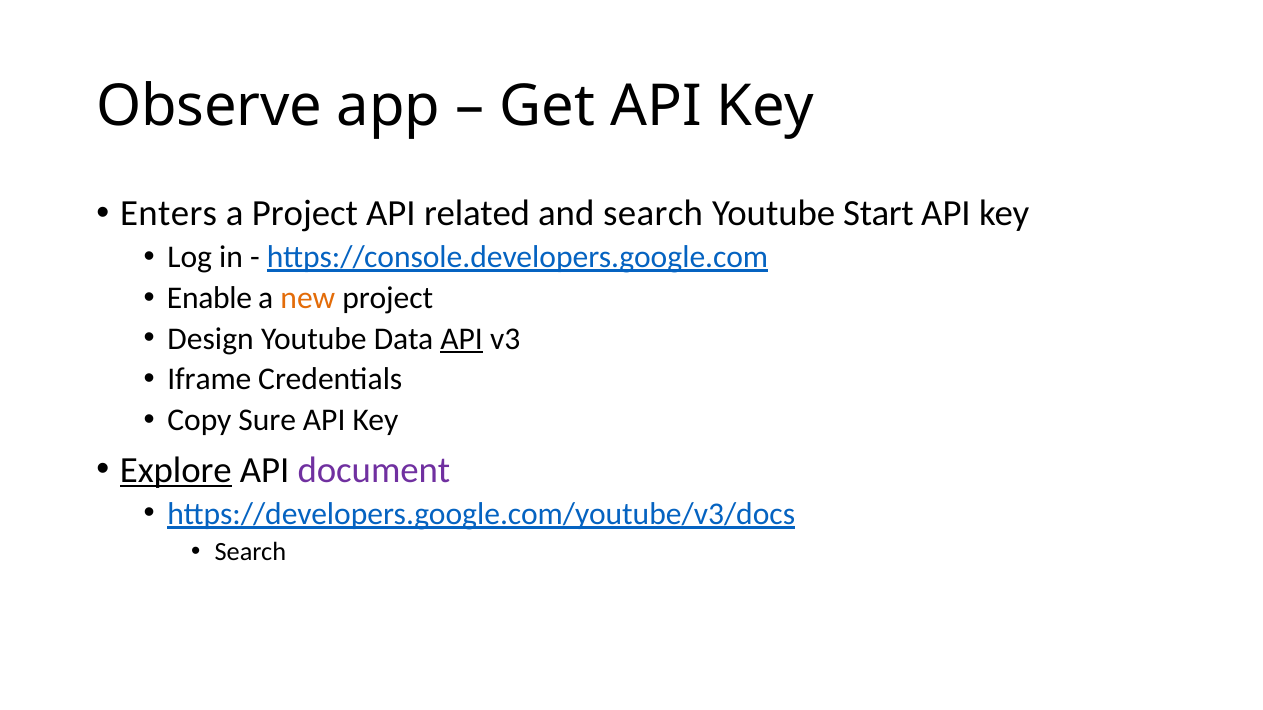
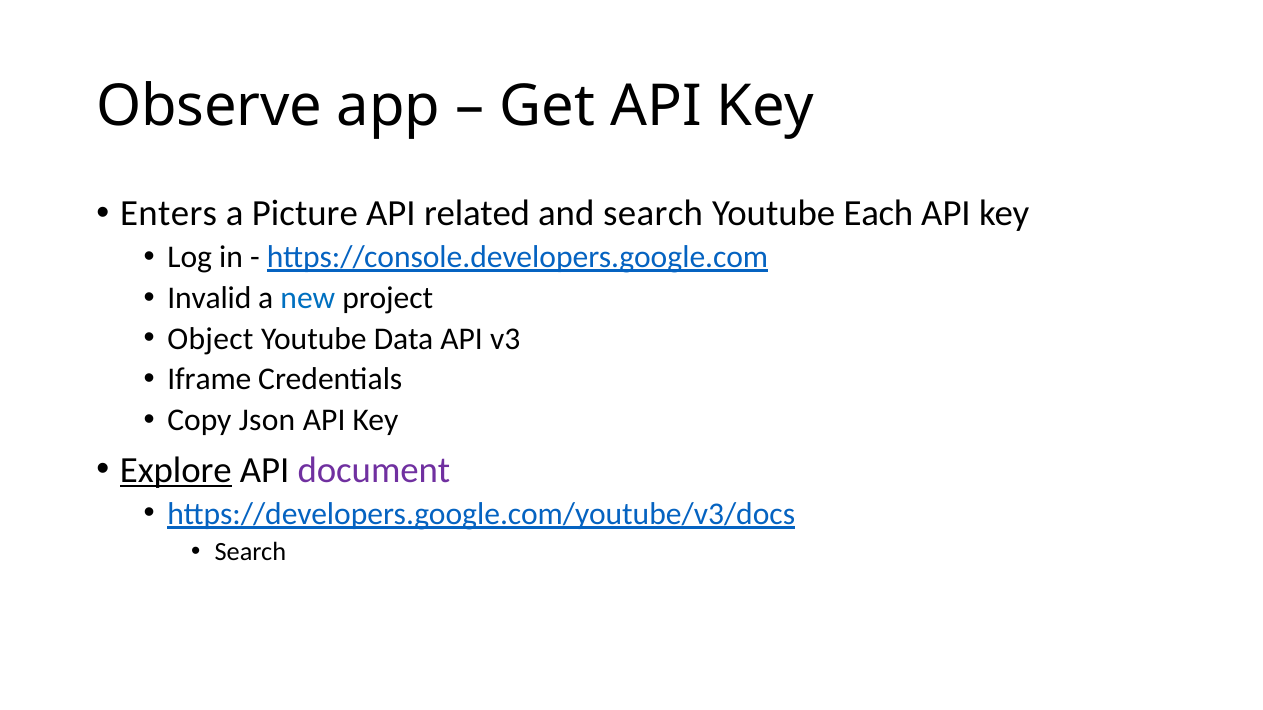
a Project: Project -> Picture (305, 213)
Start: Start -> Each (878, 213)
Enable: Enable -> Invalid (209, 298)
new colour: orange -> blue (308, 298)
Design: Design -> Object (210, 339)
API underline: present -> none (462, 339)
Sure: Sure -> Json (267, 420)
